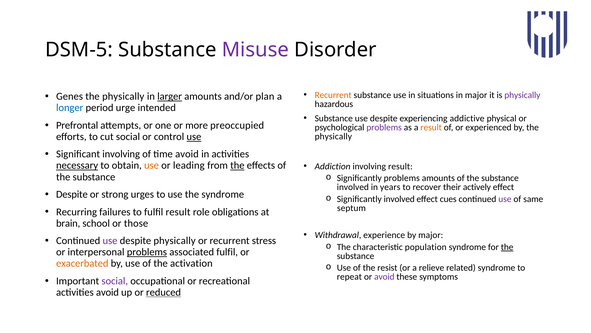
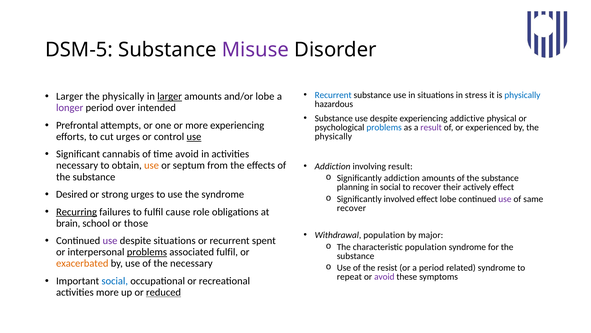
Recurrent colour: orange -> blue (333, 95)
in major: major -> stress (476, 95)
physically colour: purple -> blue (522, 95)
Genes: Genes -> Larger (70, 96)
and/or plan: plan -> lobe (265, 96)
longer colour: blue -> purple (70, 108)
urge: urge -> over (126, 108)
more preoccupied: preoccupied -> experiencing (237, 125)
problems colour: purple -> blue (384, 127)
result colour: orange -> purple (431, 127)
cut social: social -> urges (128, 136)
Significant involving: involving -> cannabis (121, 154)
necessary underline: present -> none (77, 165)
leading: leading -> septum (189, 165)
the underline: present -> none (237, 165)
Significantly problems: problems -> addiction (402, 178)
involved: involved -> planning (353, 187)
in years: years -> social (390, 187)
Despite: Despite -> Desired (72, 194)
effect cues: cues -> lobe (448, 199)
septum: septum -> recover (351, 208)
Recurring underline: none -> present (77, 212)
fulfil result: result -> cause (178, 212)
Withdrawal experience: experience -> population (384, 235)
despite physically: physically -> situations (175, 240)
stress: stress -> spent (264, 240)
the underline: present -> none (507, 247)
the activation: activation -> necessary (191, 263)
a relieve: relieve -> period (432, 267)
social colour: purple -> blue (115, 281)
activities avoid: avoid -> more (107, 292)
